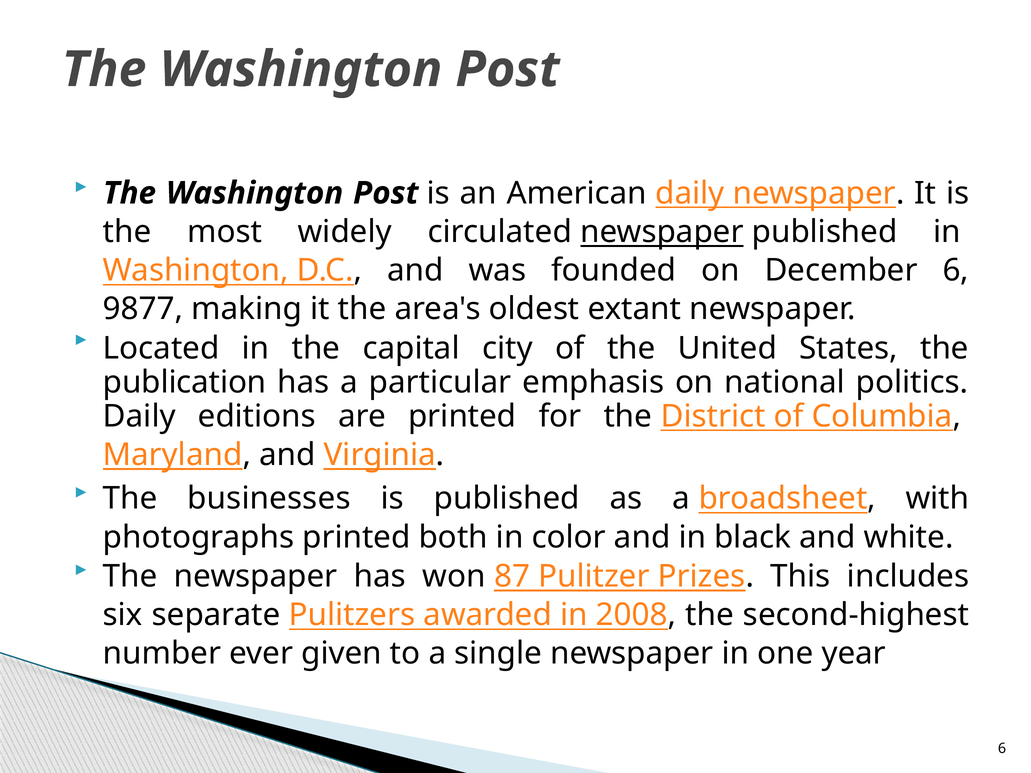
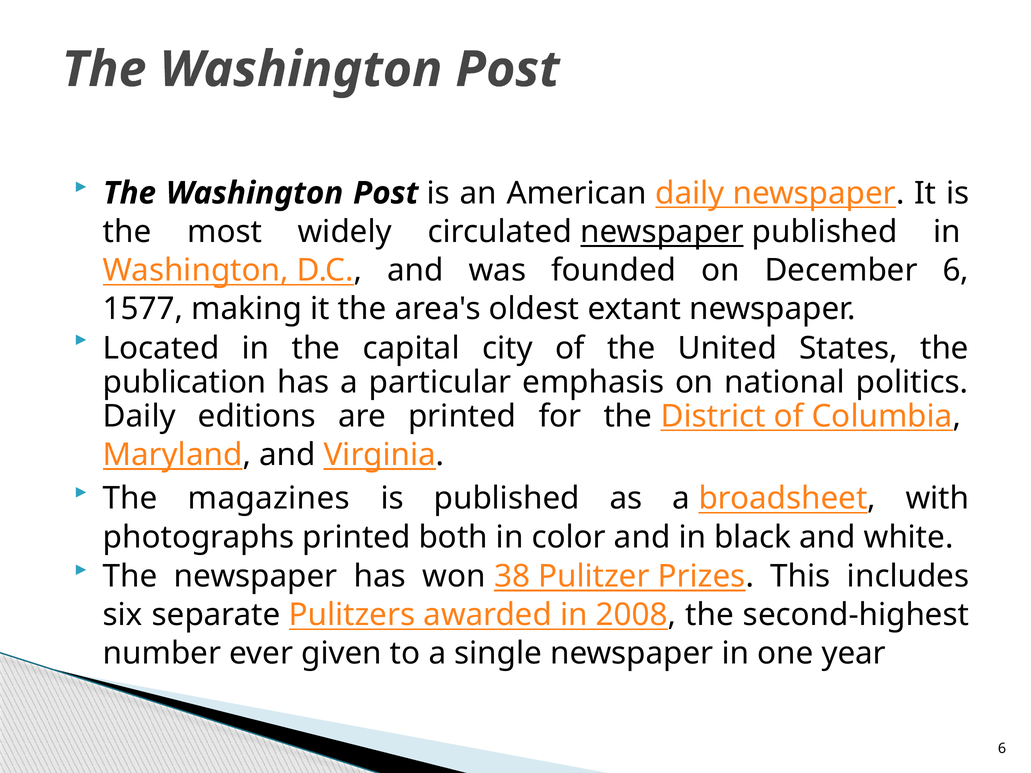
9877: 9877 -> 1577 (143, 309)
businesses: businesses -> magazines (269, 499)
87: 87 -> 38 (512, 576)
